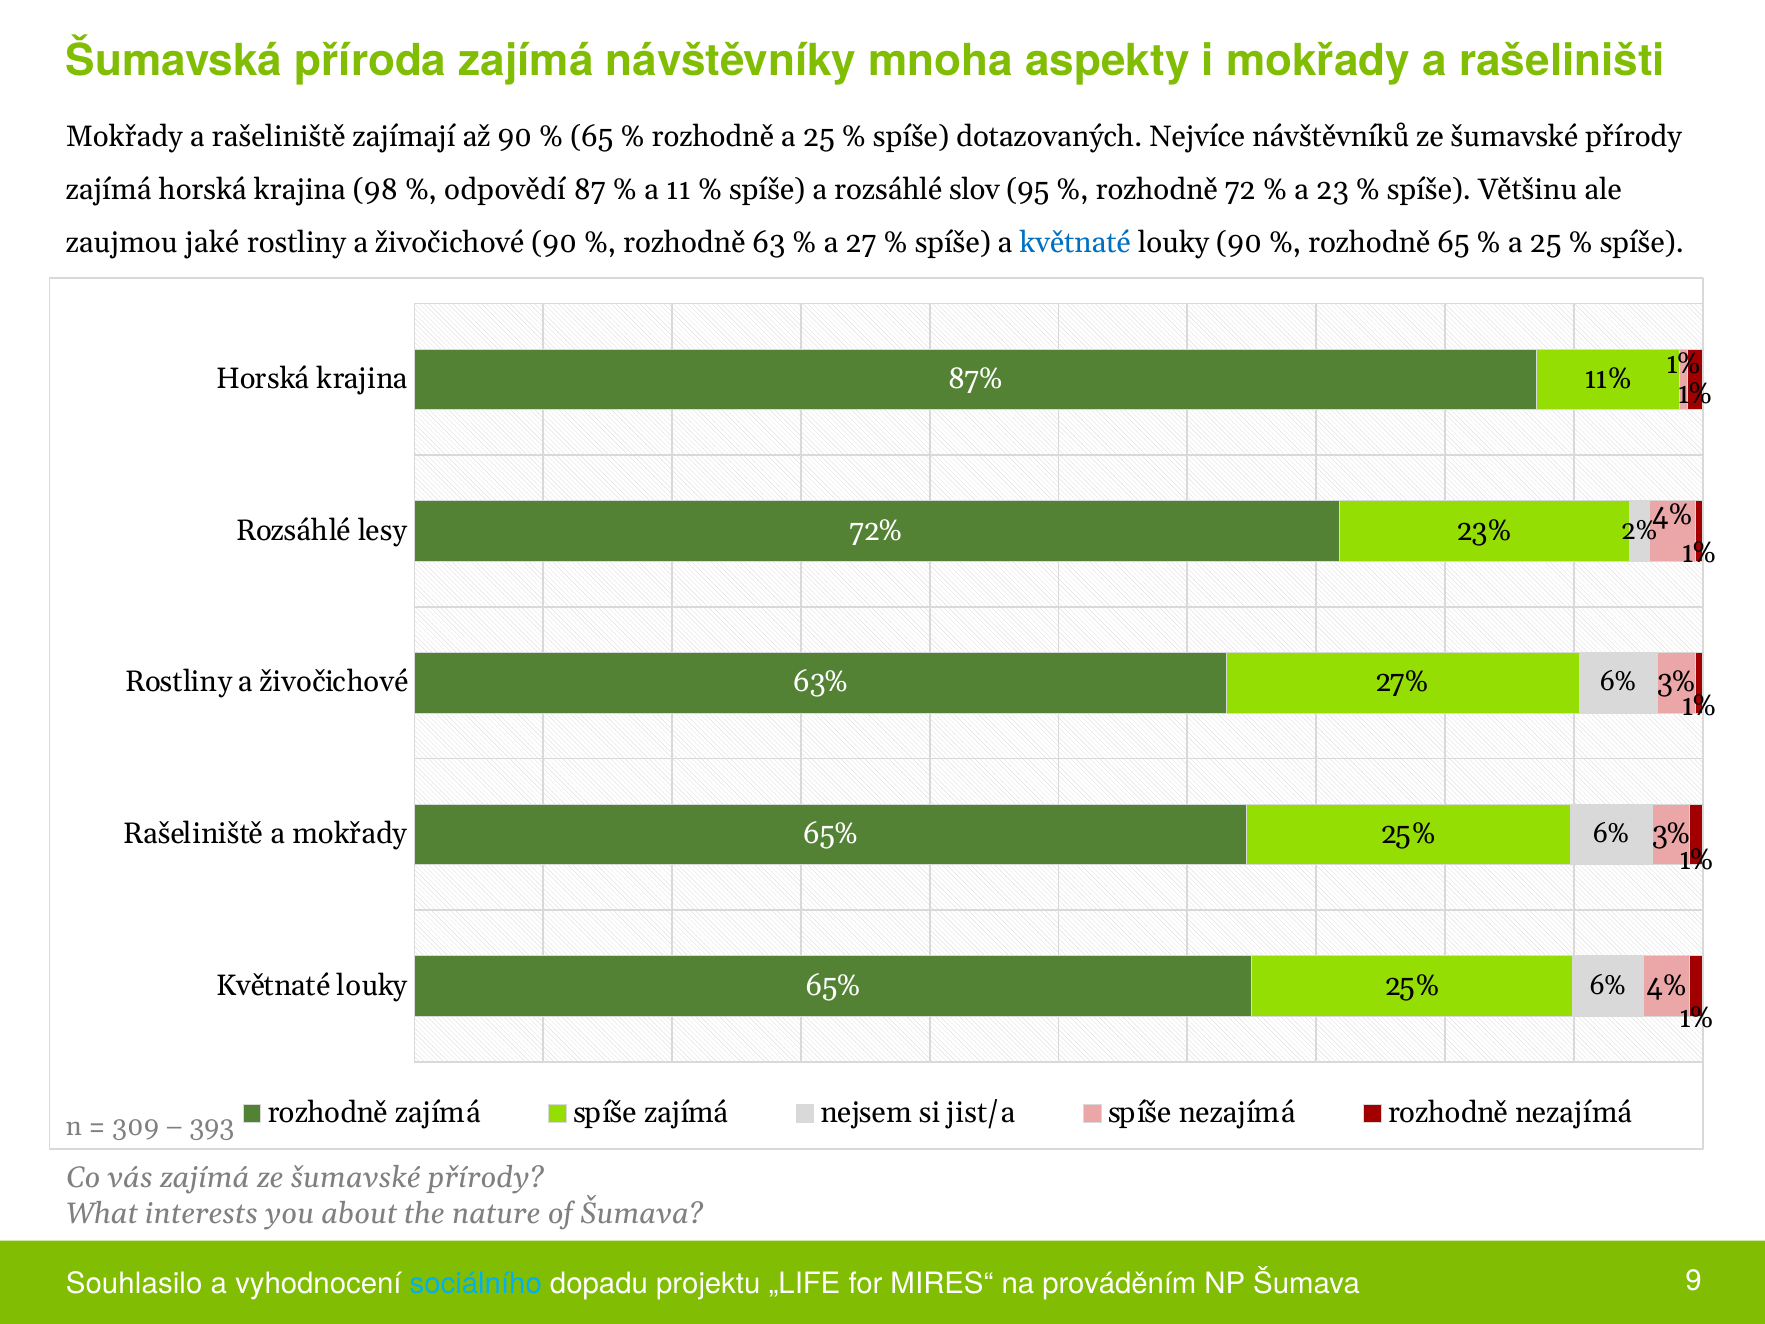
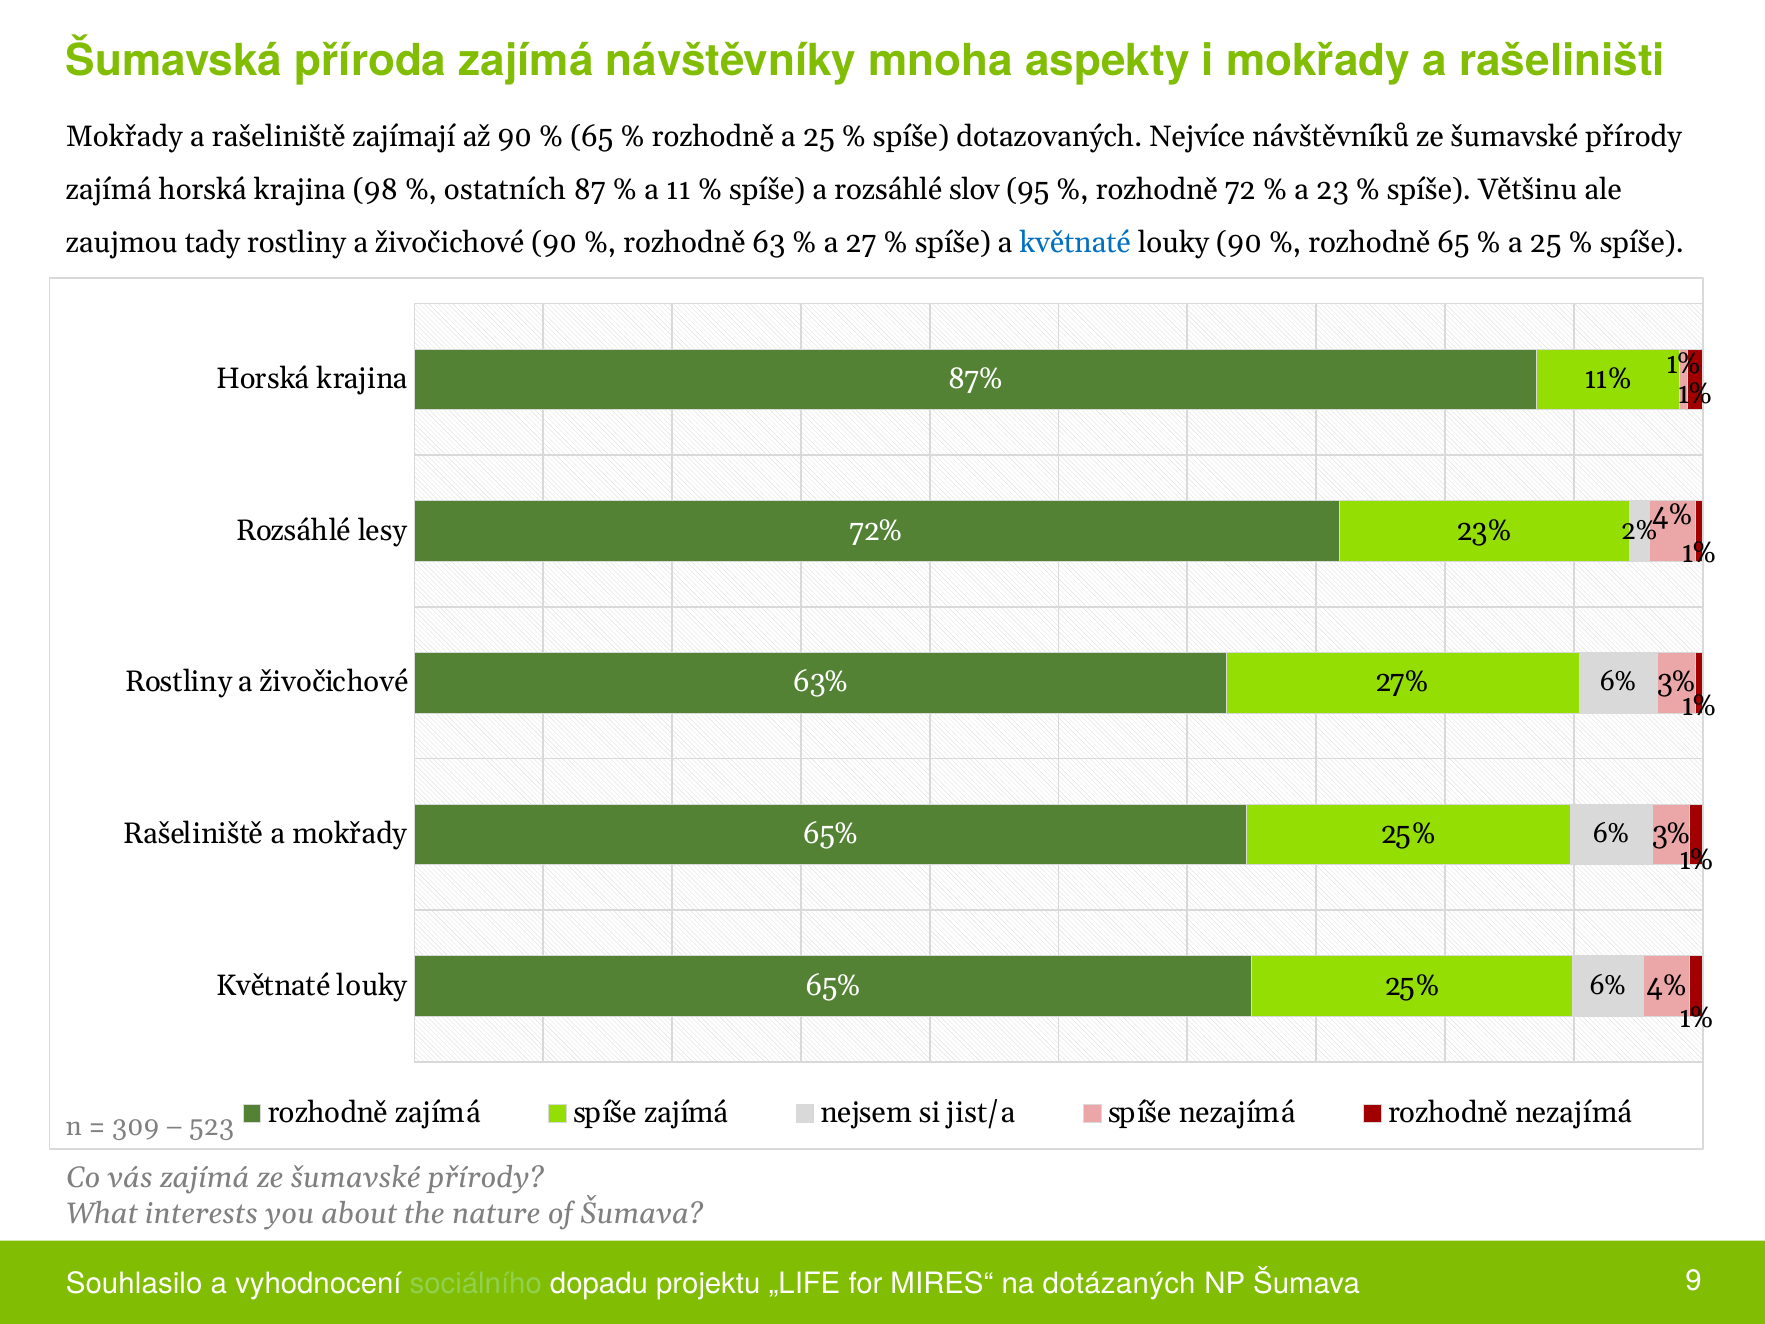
odpovědí: odpovědí -> ostatních (505, 190)
jaké: jaké -> tady (212, 242)
393: 393 -> 523 (212, 1126)
sociálního colour: light blue -> light green (476, 1284)
prováděním: prováděním -> dotázaných (1119, 1284)
